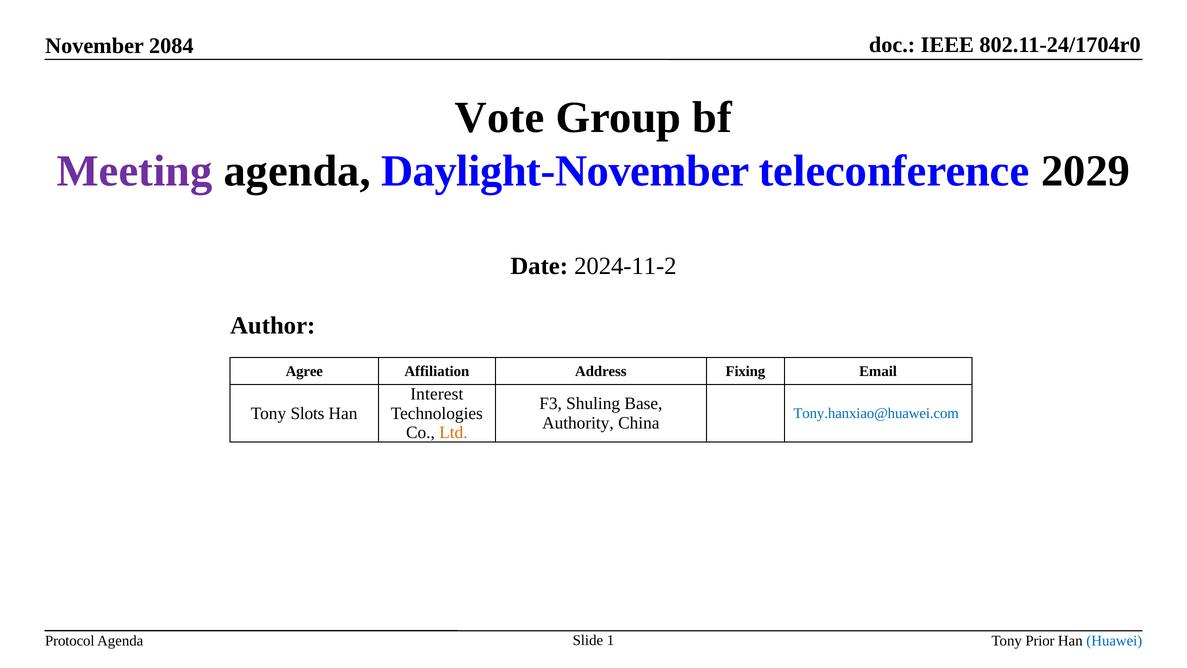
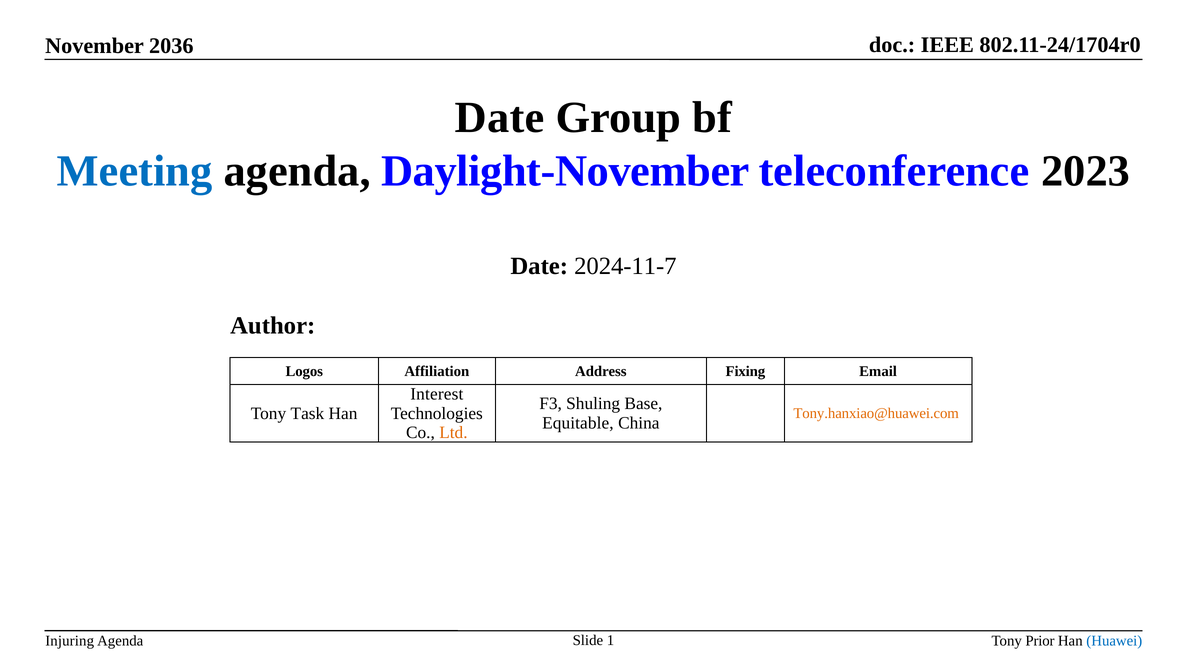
2084: 2084 -> 2036 (171, 46)
Vote: Vote -> Date (500, 117)
Meeting colour: purple -> blue (135, 171)
2029: 2029 -> 2023 (1086, 171)
2024-11-2: 2024-11-2 -> 2024-11-7 (625, 266)
Agree: Agree -> Logos (304, 371)
Slots: Slots -> Task (307, 413)
Tony.hanxiao@huawei.com colour: blue -> orange (876, 413)
Authority: Authority -> Equitable (578, 423)
Protocol: Protocol -> Injuring (70, 640)
